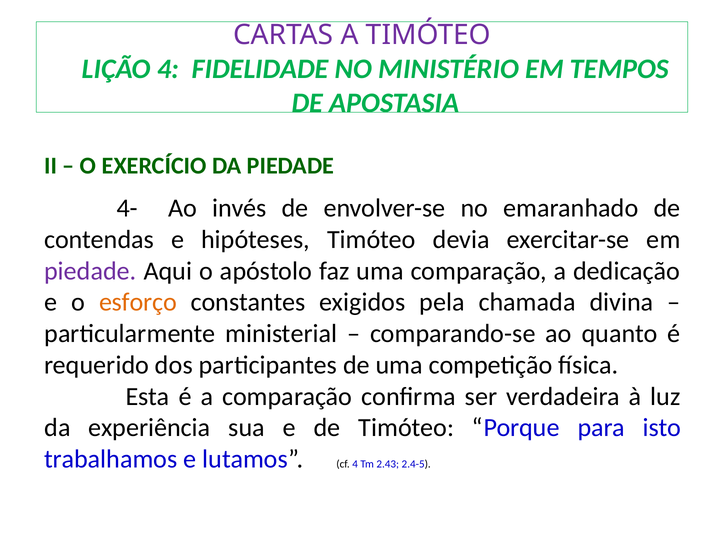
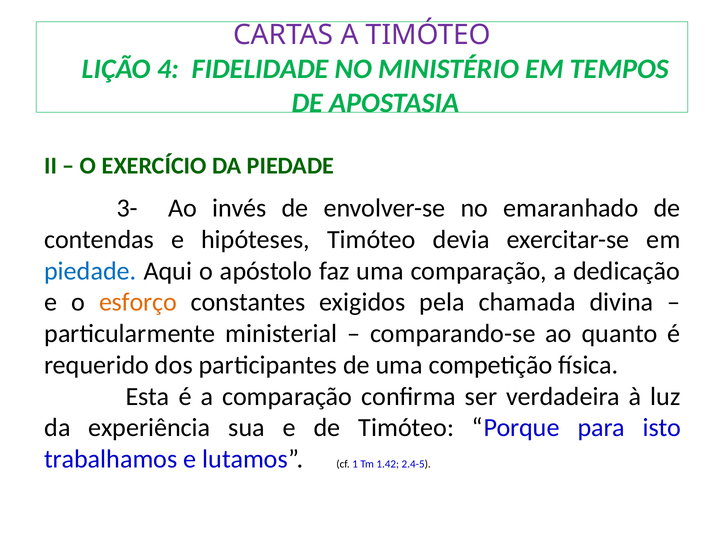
4-: 4- -> 3- (127, 208)
piedade colour: purple -> blue (90, 271)
cf 4: 4 -> 1 (355, 464)
2.43: 2.43 -> 1.42 (388, 464)
